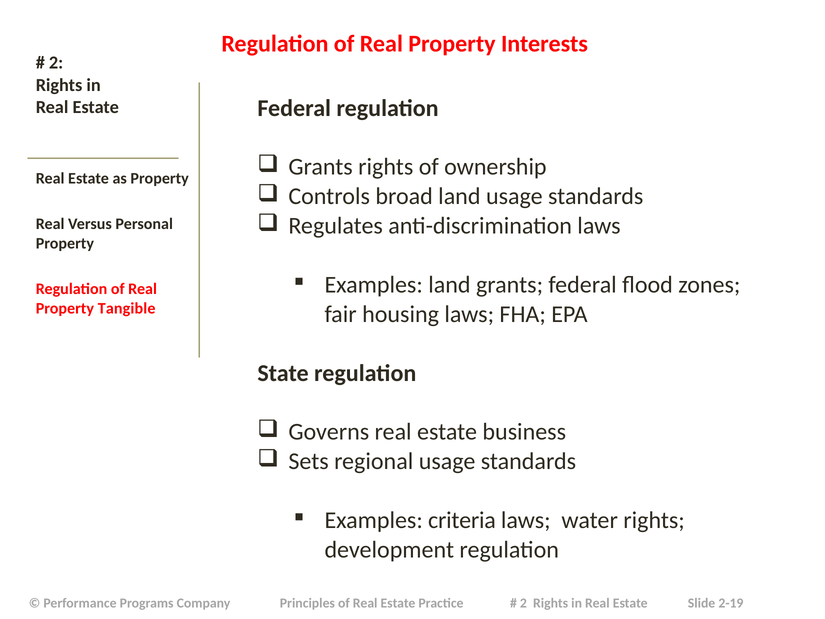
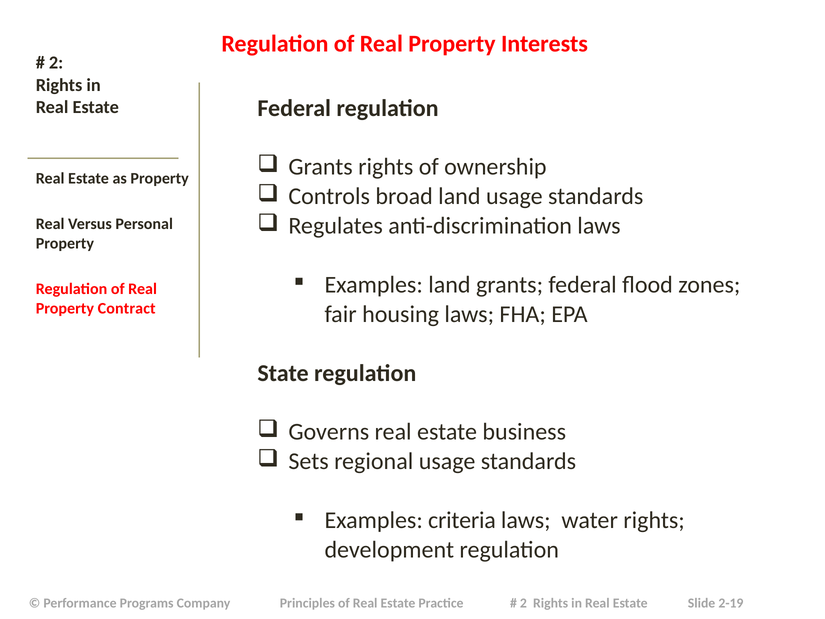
Tangible: Tangible -> Contract (127, 308)
